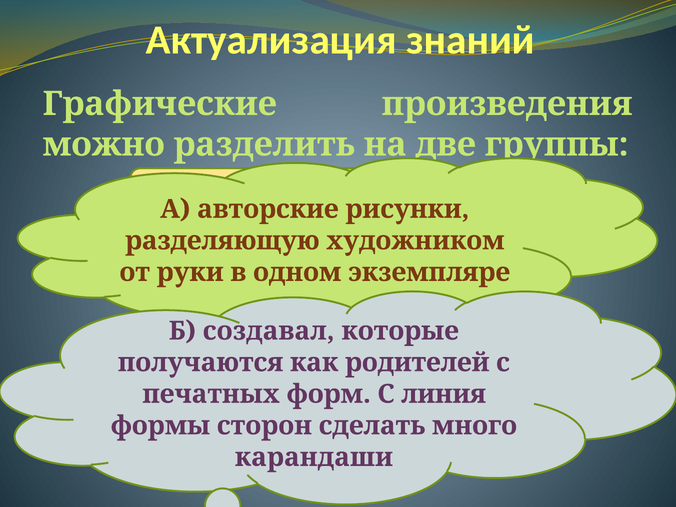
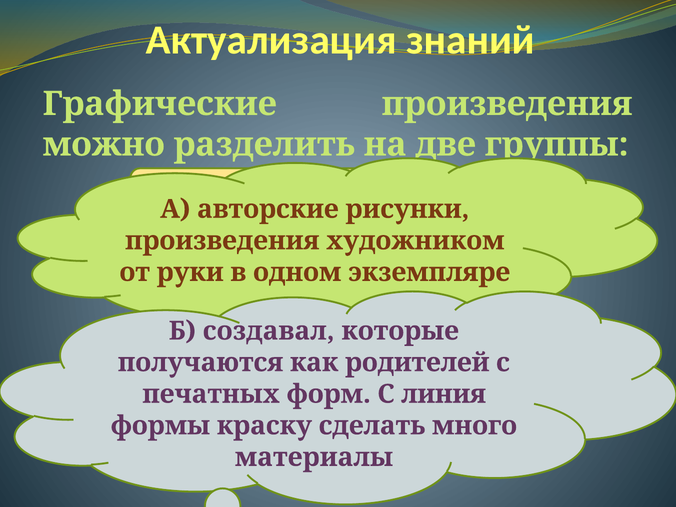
разделяющую: разделяющую -> произведения (222, 241)
сторон: сторон -> краску (264, 426)
карандаши: карандаши -> материалы (314, 457)
